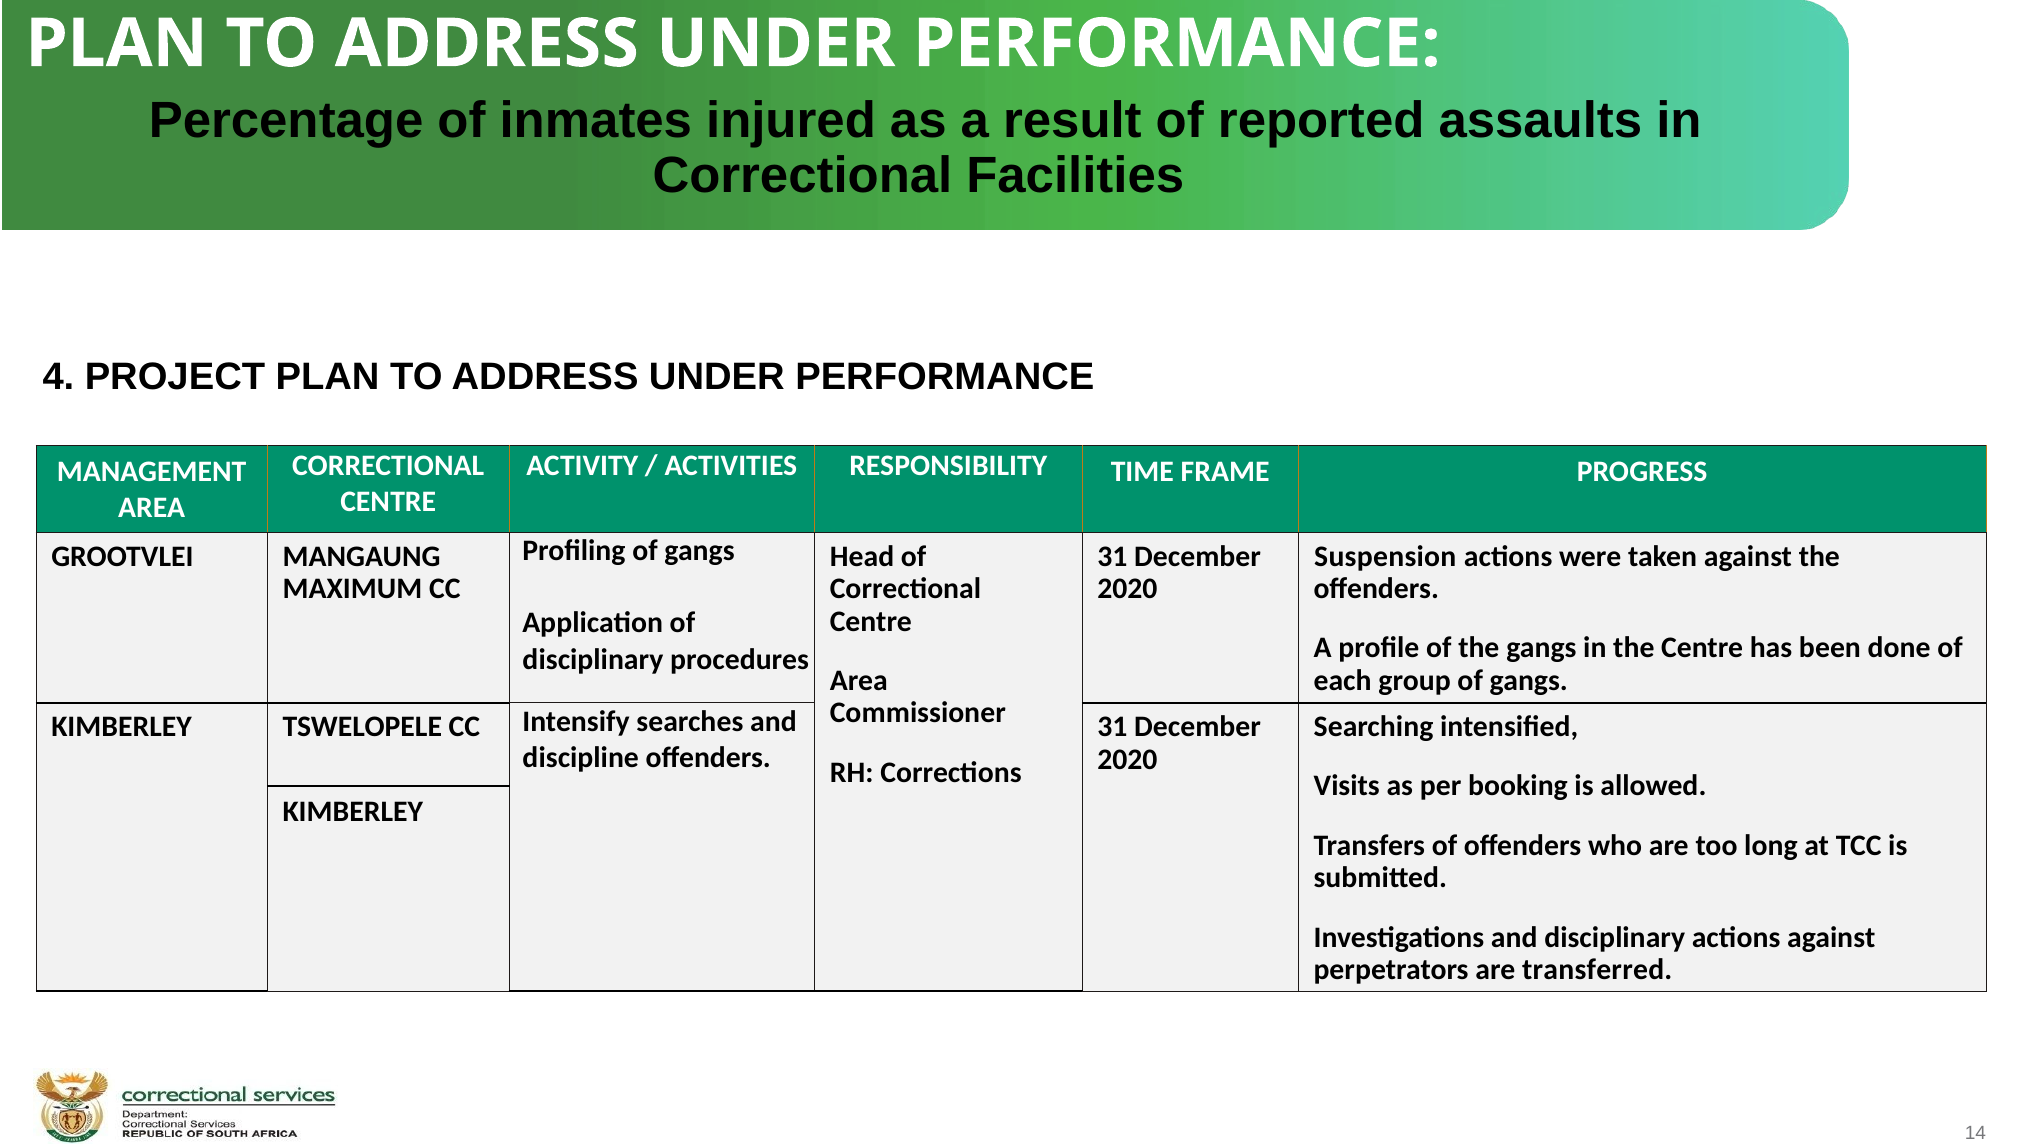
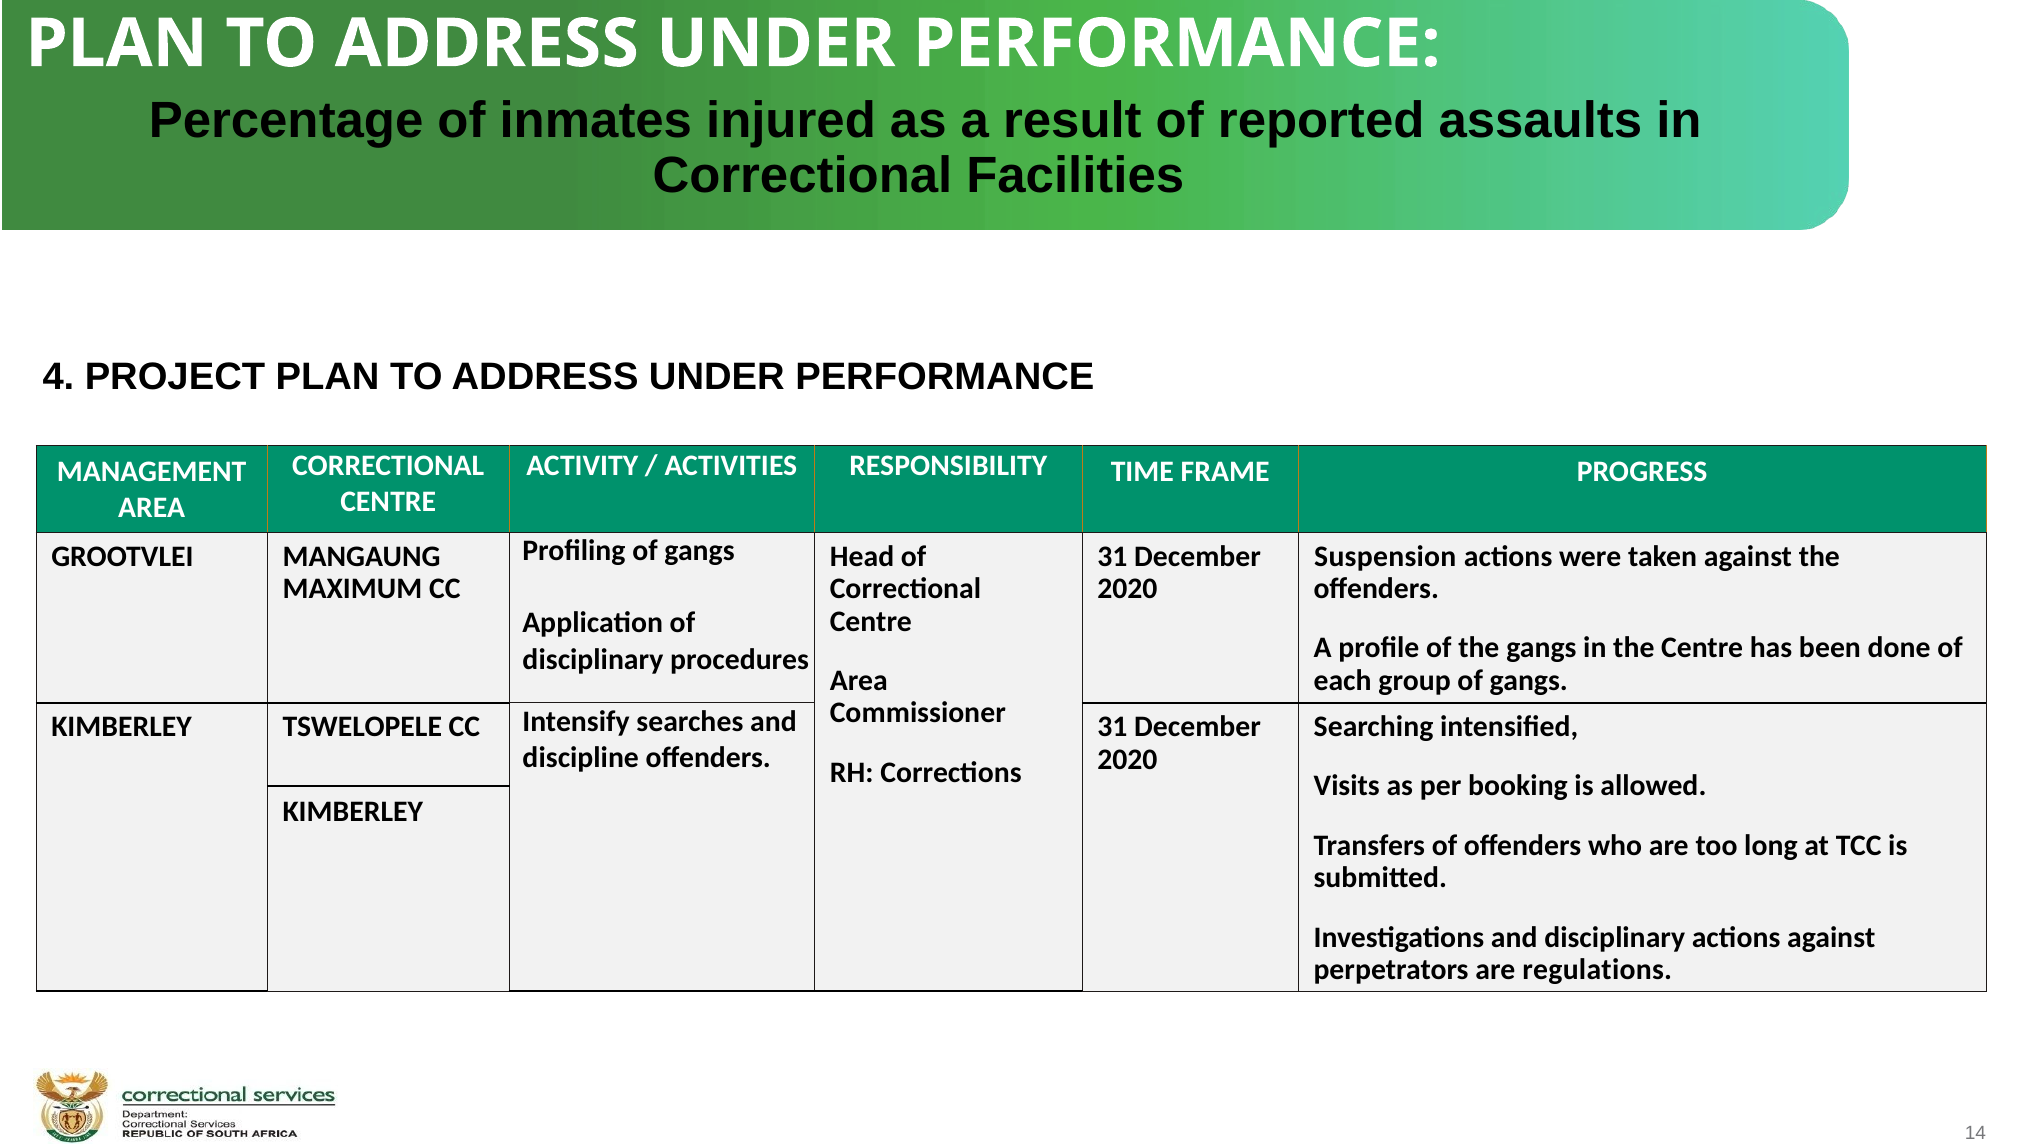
transferred: transferred -> regulations (1597, 970)
